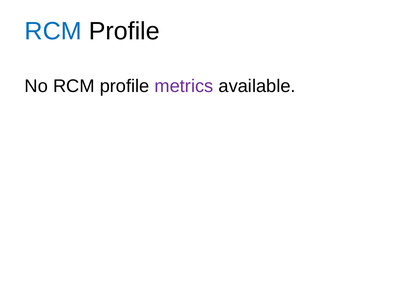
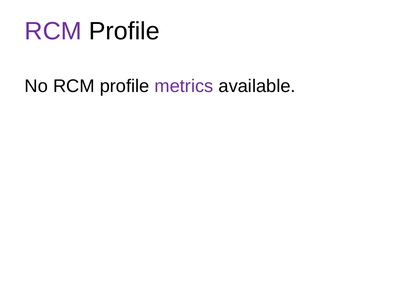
RCM colour: blue -> purple (53, 31)
